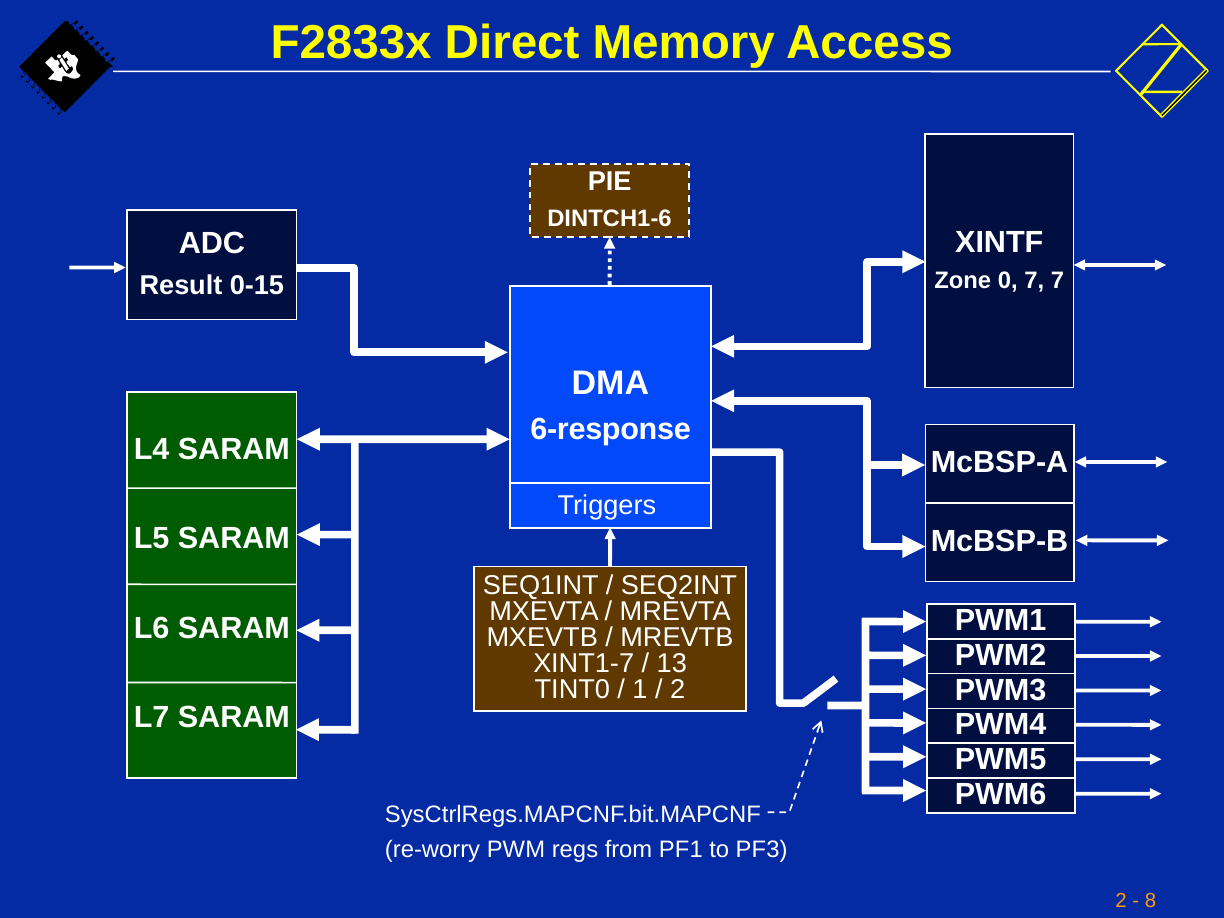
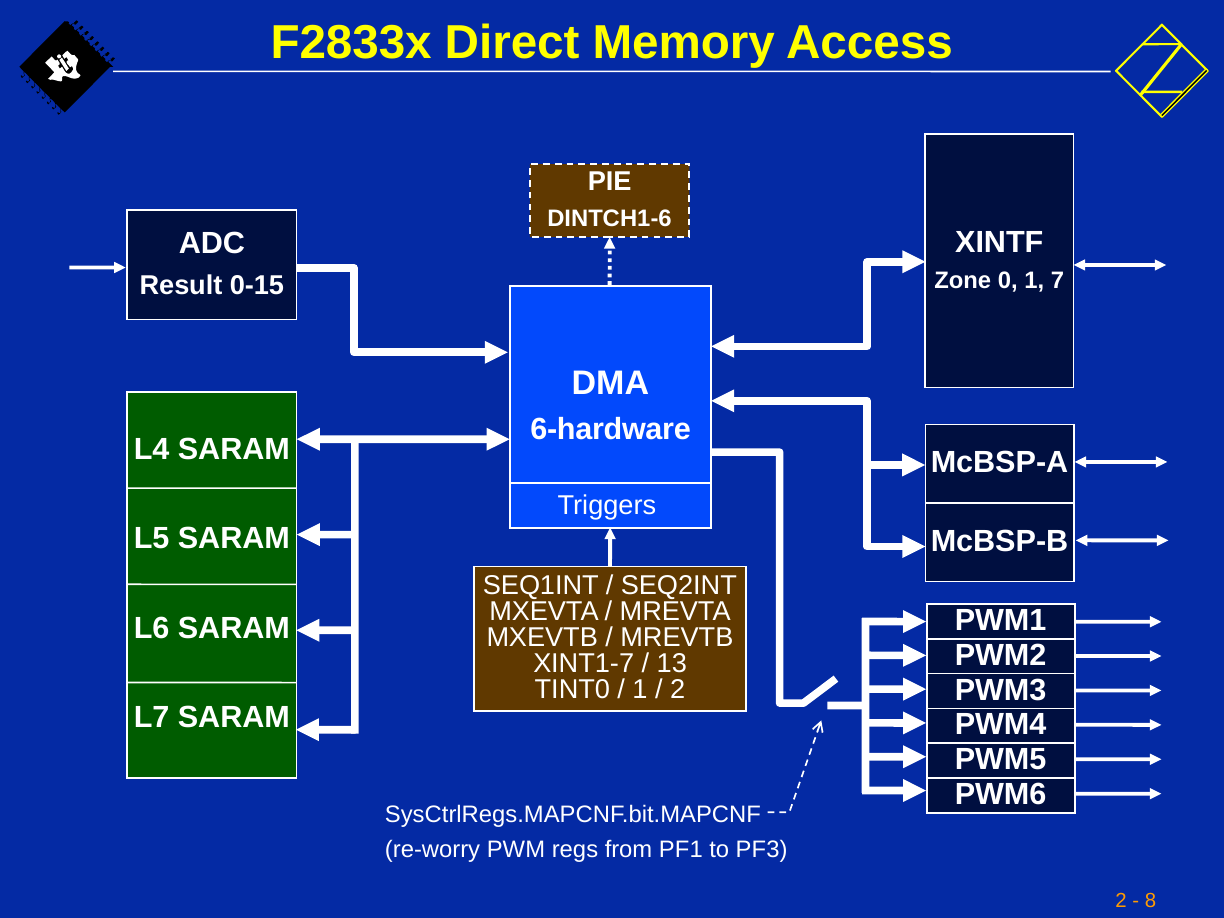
0 7: 7 -> 1 (1034, 280)
6-response: 6-response -> 6-hardware (611, 430)
